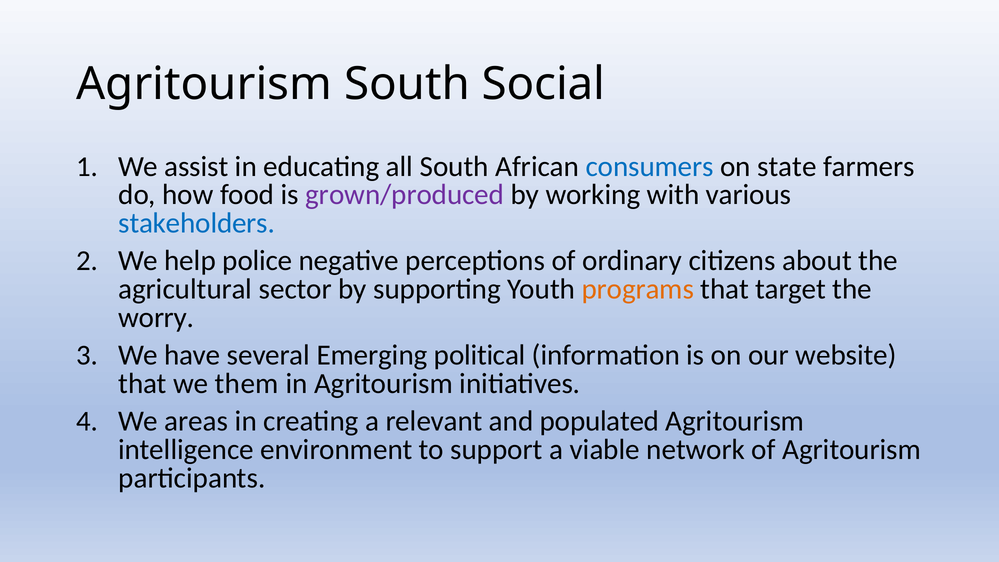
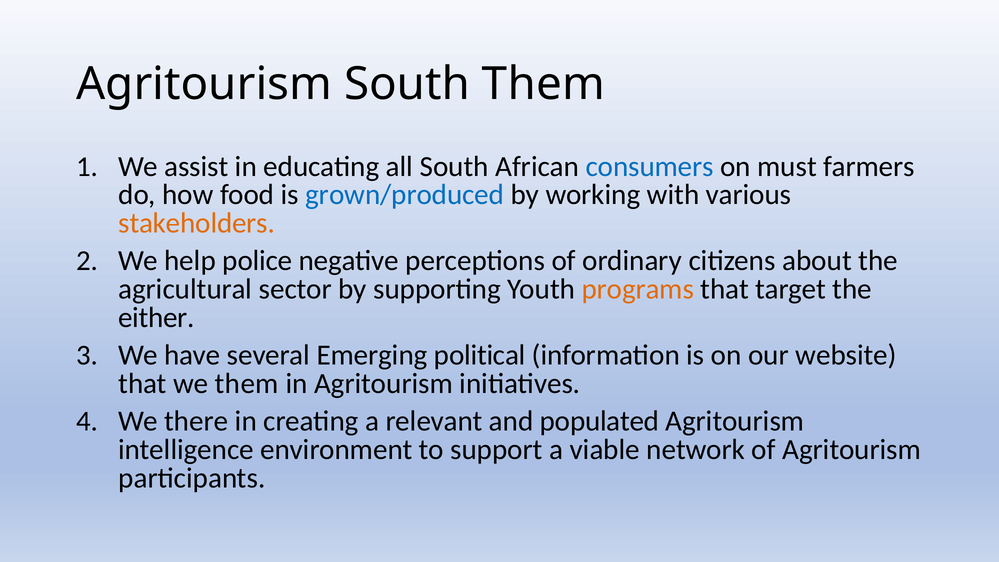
South Social: Social -> Them (543, 84)
state: state -> must (787, 166)
grown/produced colour: purple -> blue (405, 195)
stakeholders colour: blue -> orange (197, 223)
worry: worry -> either (156, 317)
areas: areas -> there (196, 421)
